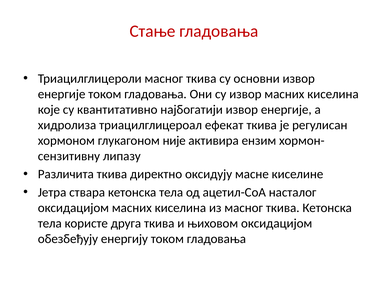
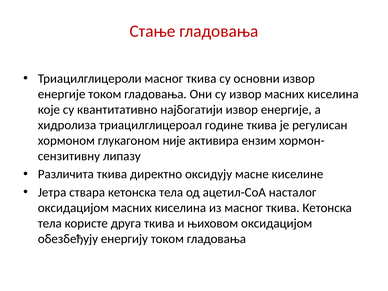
ефекат: ефекат -> године (224, 125)
